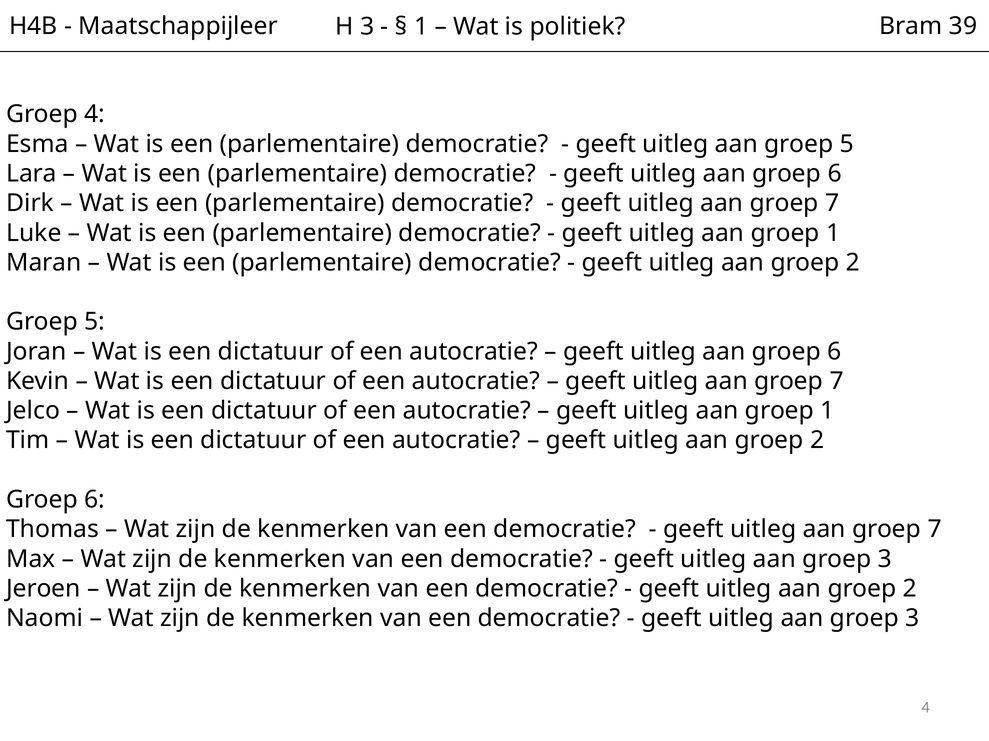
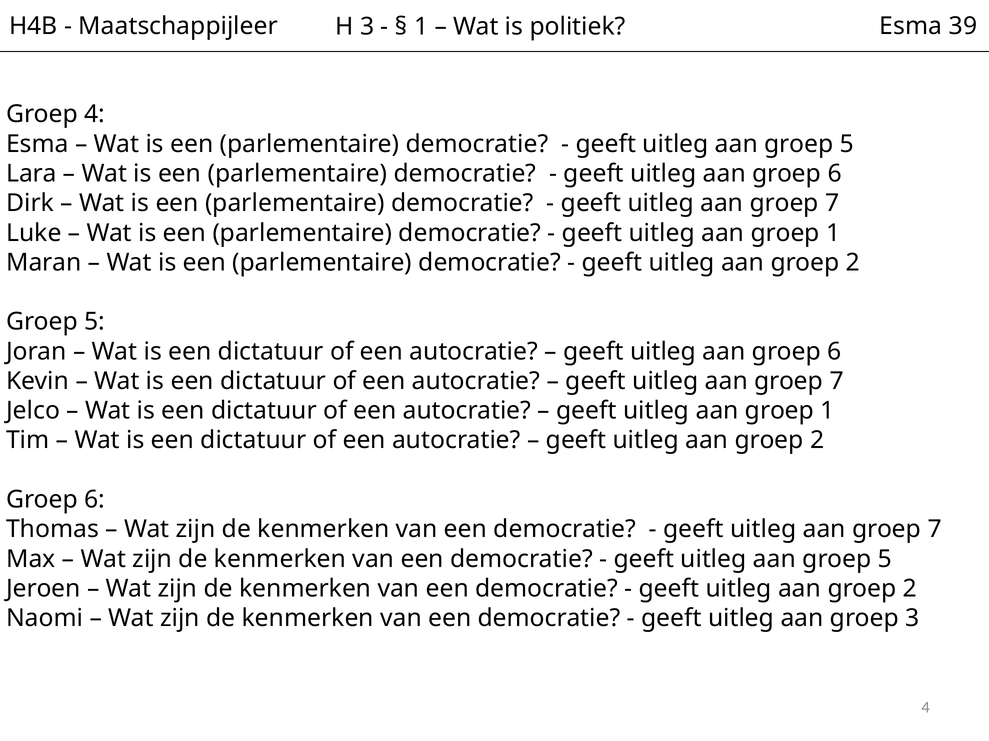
politiek Bram: Bram -> Esma (911, 26)
3: 3 -> 5 (885, 559)
